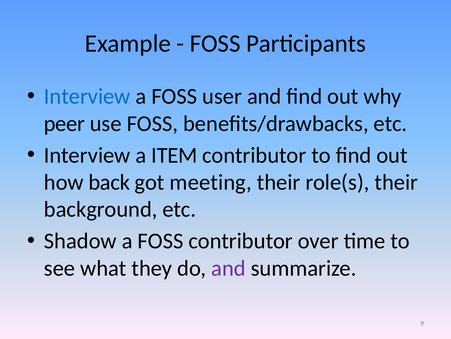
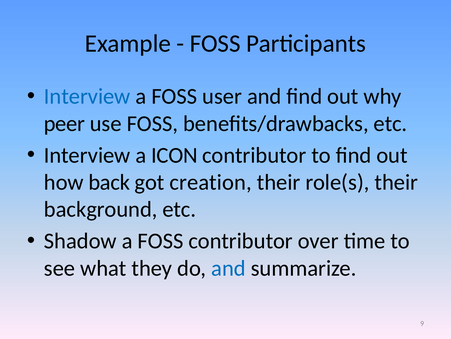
ITEM: ITEM -> ICON (174, 155)
meeting: meeting -> creation (211, 182)
and colour: purple -> blue (228, 268)
